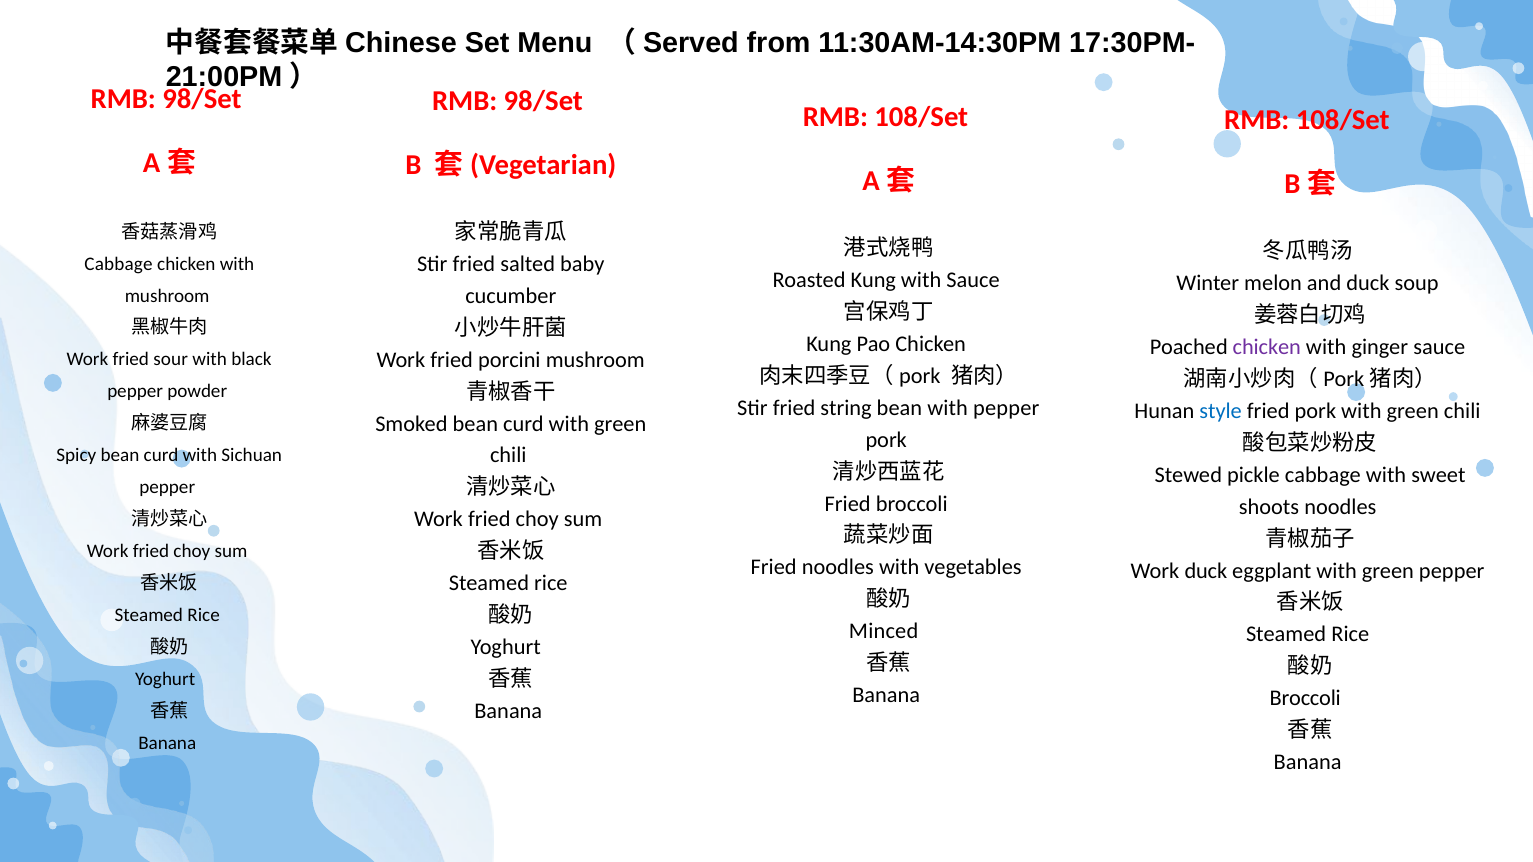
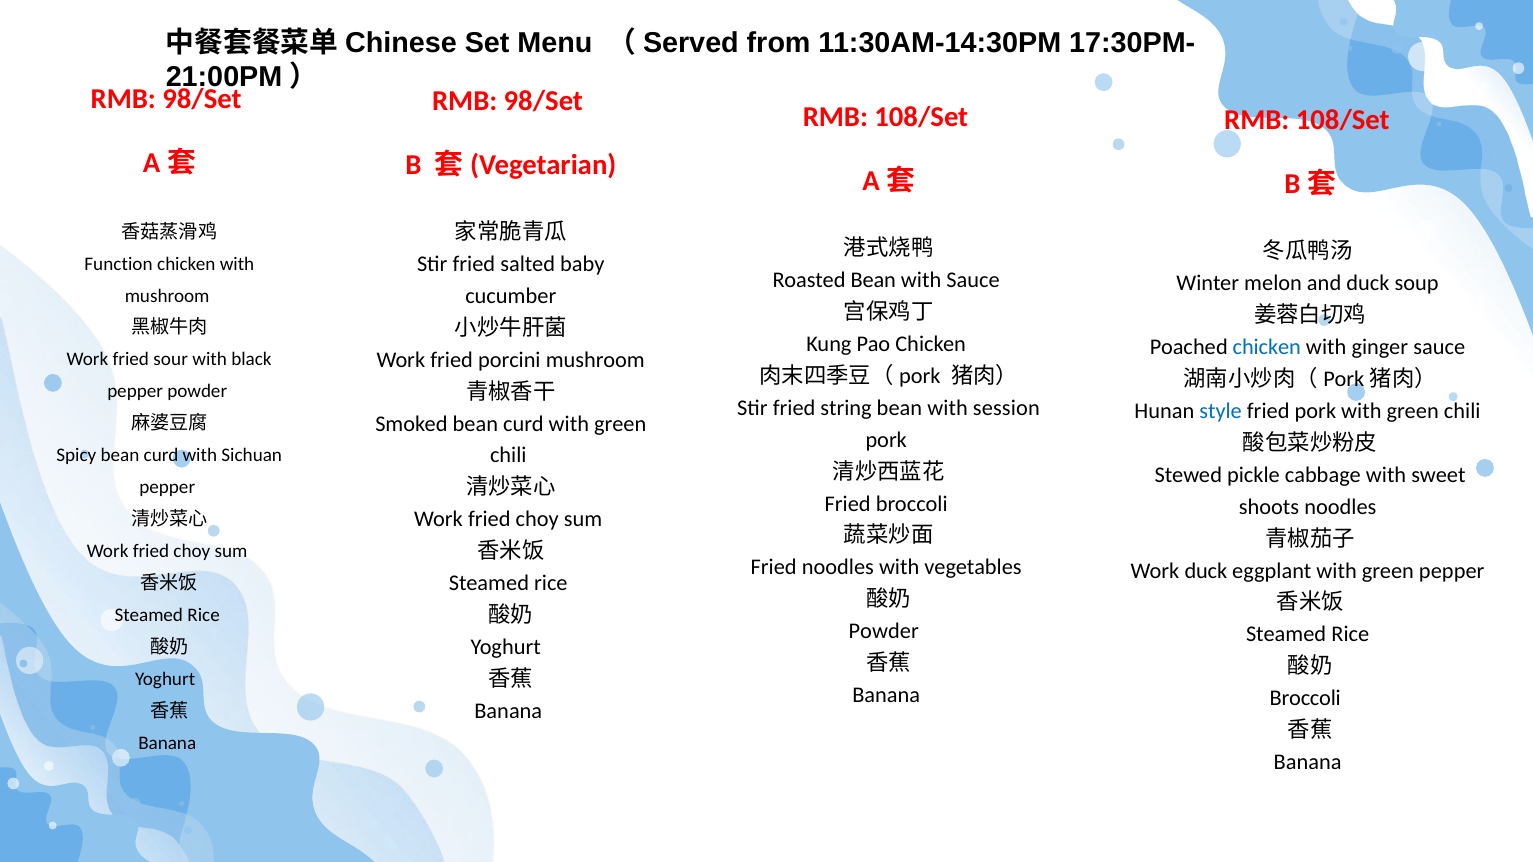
Cabbage: Cabbage -> Function (119, 264)
Roasted Kung: Kung -> Bean (873, 280)
chicken colour: purple -> blue (1267, 347)
with pepper: pepper -> session (1006, 408)
Minced: Minced -> Powder (884, 632)
